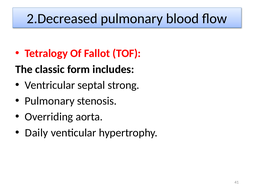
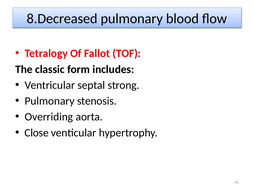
2.Decreased: 2.Decreased -> 8.Decreased (62, 19)
Daily: Daily -> Close (37, 132)
